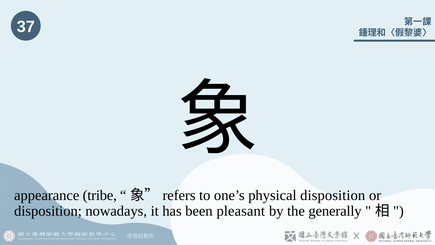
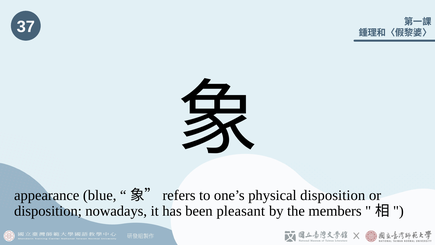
tribe: tribe -> blue (100, 195)
generally: generally -> members (335, 211)
